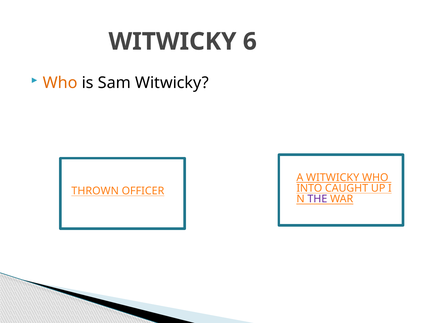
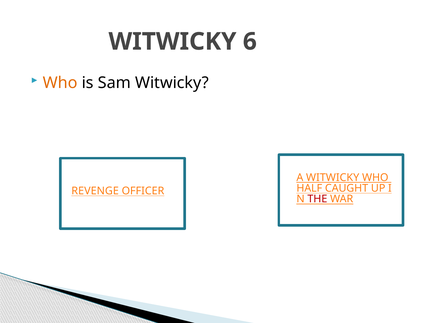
INTO: INTO -> HALF (309, 188)
THROWN: THROWN -> REVENGE (95, 191)
THE colour: purple -> red (317, 199)
